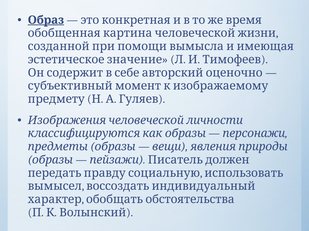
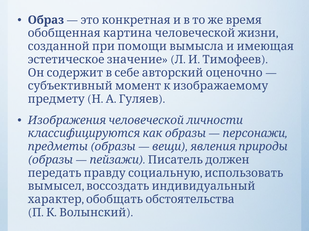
Образ underline: present -> none (46, 20)
